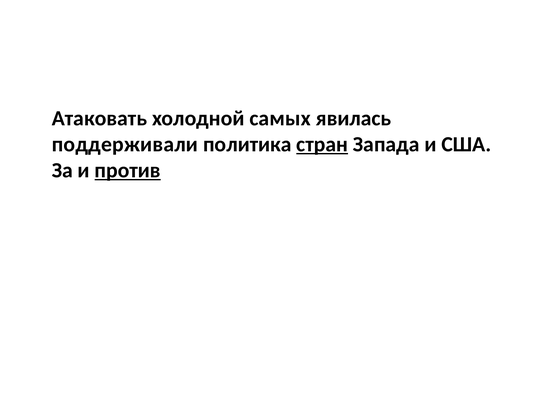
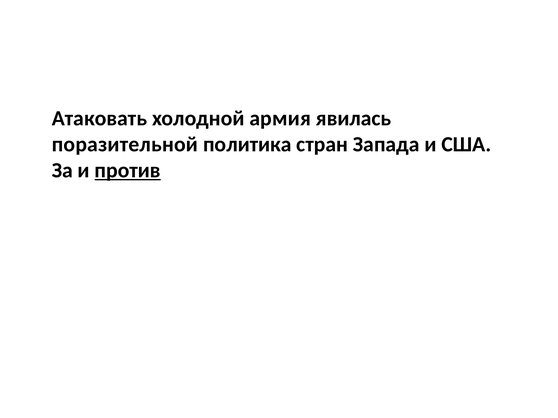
самых: самых -> армия (280, 118)
поддерживали: поддерживали -> поразительной (125, 145)
стран underline: present -> none (322, 145)
